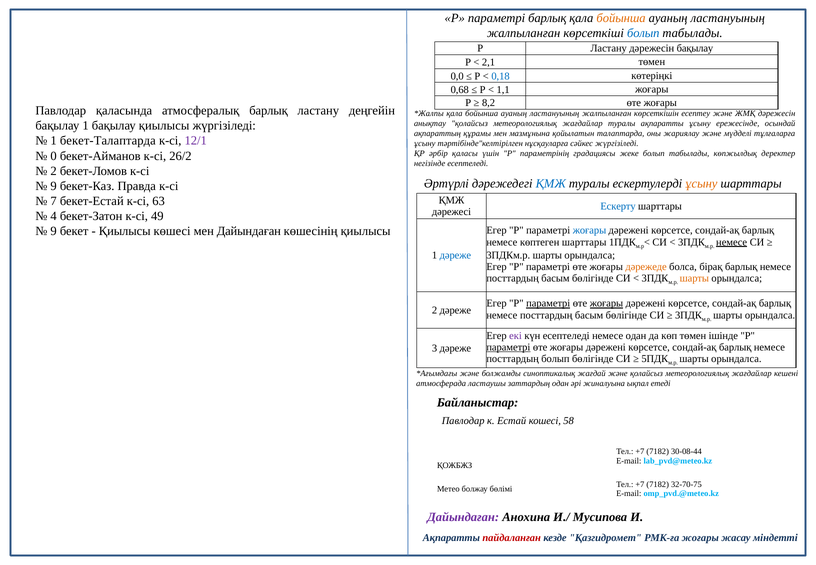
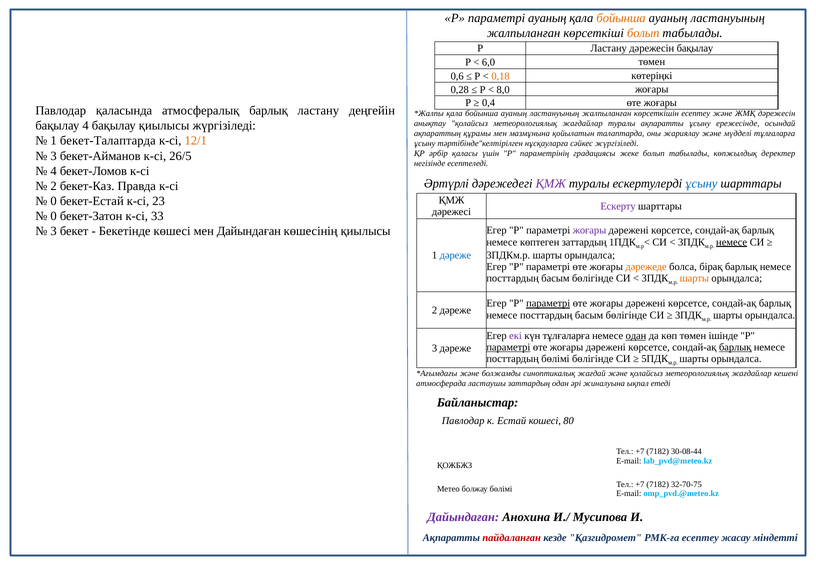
параметрі барлық: барлық -> ауаның (547, 18)
болып colour: blue -> orange (643, 33)
2,1: 2,1 -> 6,0 (489, 62)
0,0: 0,0 -> 0,6 (457, 76)
0,18 colour: blue -> orange (501, 76)
0,68: 0,68 -> 0,28 (460, 90)
1,1: 1,1 -> 8,0 (503, 90)
8,2: 8,2 -> 0,4 (489, 103)
бақылау 1: 1 -> 4 (86, 126)
12/1 colour: purple -> orange (196, 141)
0: 0 -> 3 (54, 156)
26/2: 26/2 -> 26/5 (180, 156)
2: 2 -> 4 (54, 171)
ҚМЖ colour: blue -> purple (551, 183)
ұсыну colour: orange -> blue (701, 183)
9: 9 -> 2 (54, 186)
7: 7 -> 0 (54, 201)
63: 63 -> 23 (159, 201)
Ескерту colour: blue -> purple (618, 206)
4: 4 -> 0 (54, 216)
49: 49 -> 33 (157, 216)
9: 9 -> 3 (54, 231)
Қиылысы: Қиылысы -> Бекетінде (125, 231)
жоғары colour: blue -> purple (589, 230)
көптеген шарттары: шарттары -> заттардың (584, 242)
жоғары underline: present -> none (606, 303)
күн есептеледі: есептеледі -> тұлғаларға (566, 336)
одан underline: none -> present (636, 336)
барлық underline: none -> present (735, 347)
посттардың болып: болып -> бөлімі (555, 359)
58: 58 -> 80 (569, 421)
РМК-ға жоғары: жоғары -> есептеу (700, 538)
